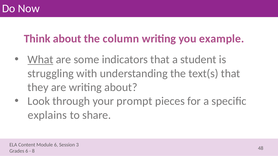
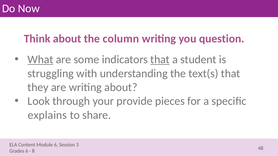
example: example -> question (222, 39)
that underline: none -> present (160, 60)
prompt: prompt -> provide (135, 101)
